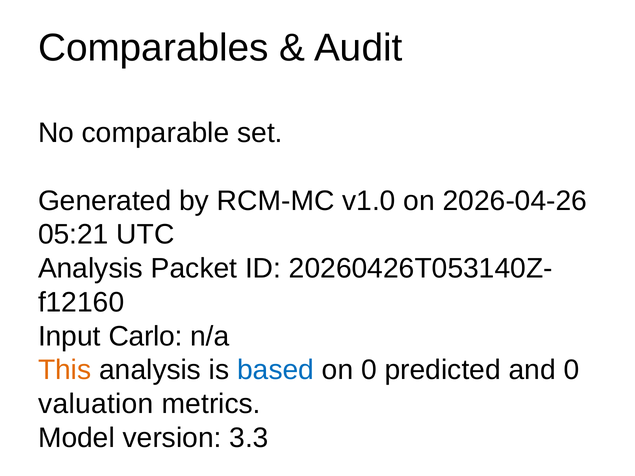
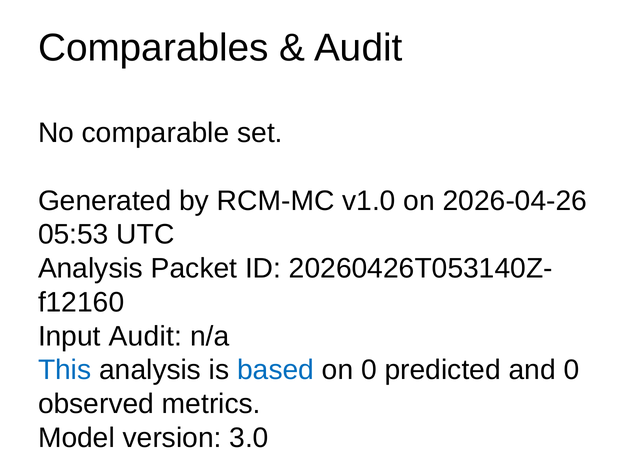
05:21: 05:21 -> 05:53 (73, 235)
Input Carlo: Carlo -> Audit (145, 336)
This colour: orange -> blue (65, 370)
valuation: valuation -> observed (96, 404)
3.3: 3.3 -> 3.0 (249, 438)
